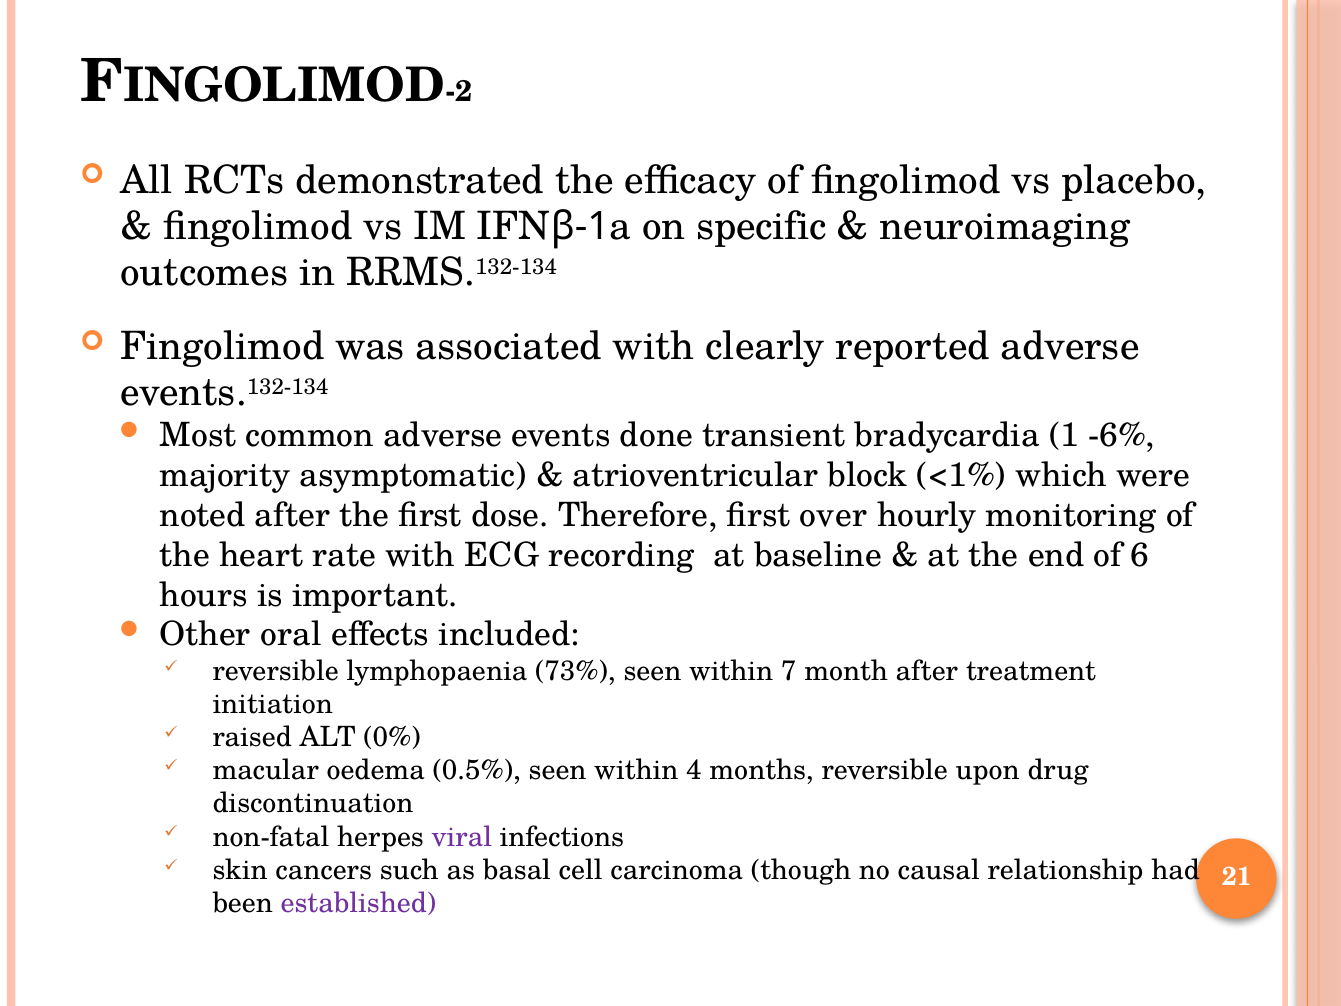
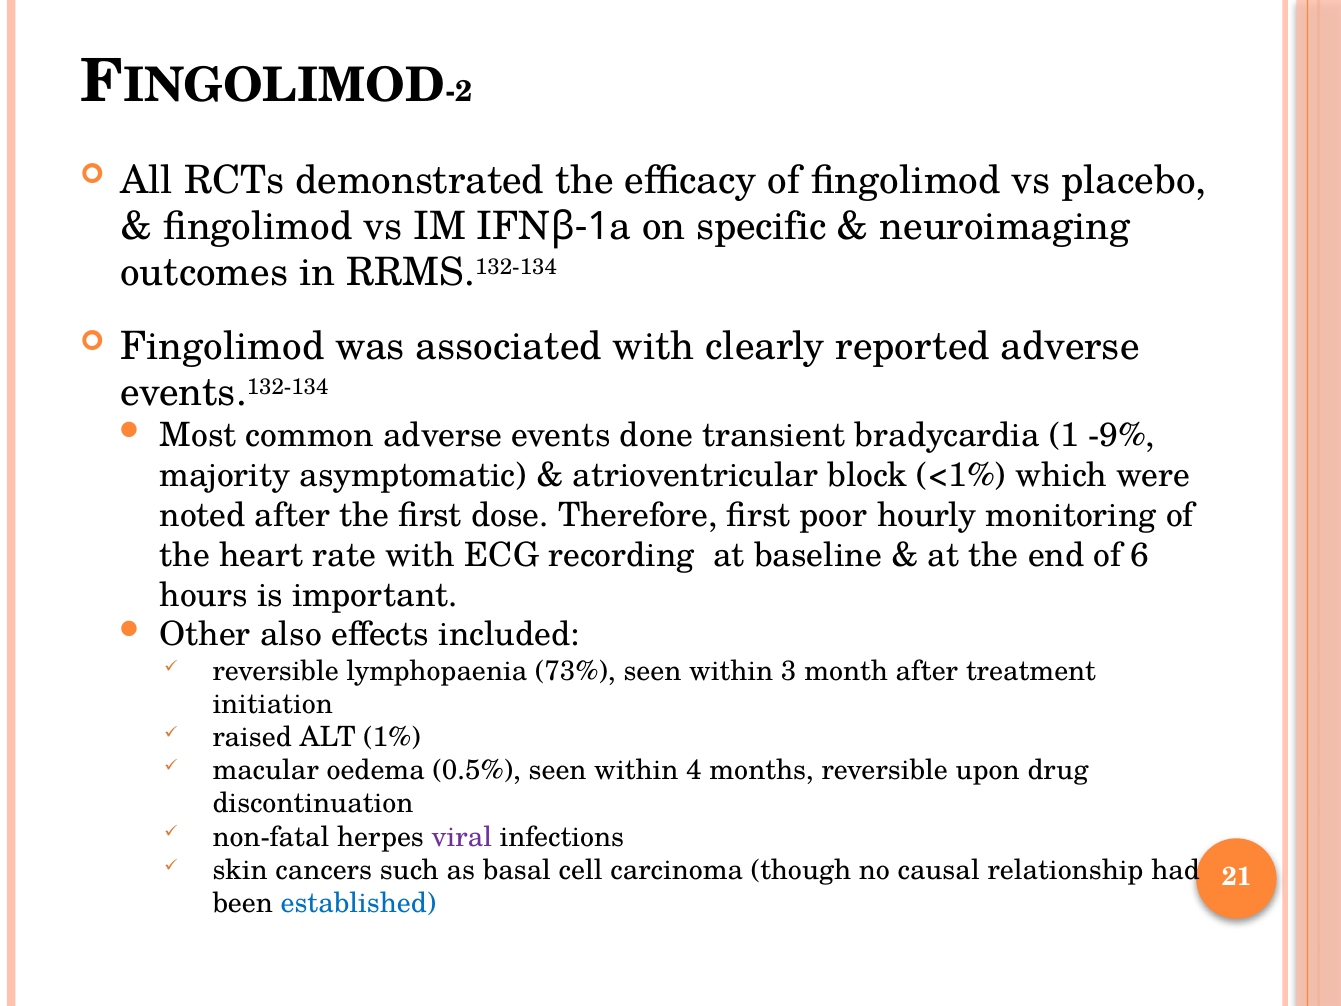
-6%: -6% -> -9% (1122, 436)
over: over -> poor (834, 515)
oral: oral -> also (291, 635)
7: 7 -> 3 (789, 671)
0%: 0% -> 1% (392, 737)
established colour: purple -> blue (358, 903)
